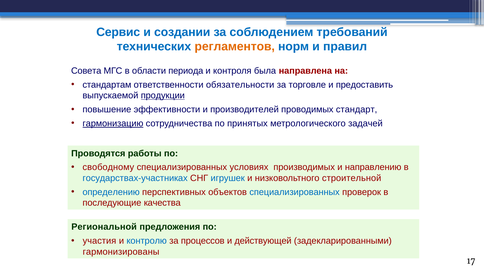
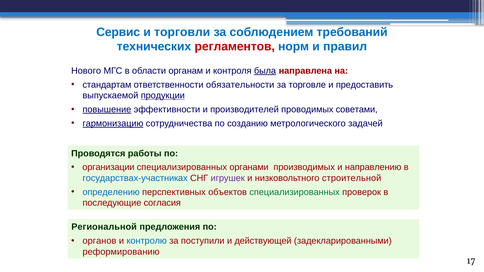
создании: создании -> торговли (182, 32)
регламентов colour: orange -> red (235, 47)
Совета: Совета -> Нового (86, 71)
периода: периода -> органам (186, 71)
была underline: none -> present (265, 71)
повышение underline: none -> present (107, 110)
стандарт: стандарт -> советами (357, 110)
принятых: принятых -> созданию (247, 124)
свободному: свободному -> организации (108, 167)
условиях: условиях -> органами (249, 167)
игрушек colour: blue -> purple (228, 178)
специализированных colour: blue -> green (295, 192)
качества: качества -> согласия (162, 203)
участия: участия -> органов (99, 241)
процессов: процессов -> поступили (203, 241)
гармонизированы: гармонизированы -> реформированию (121, 252)
